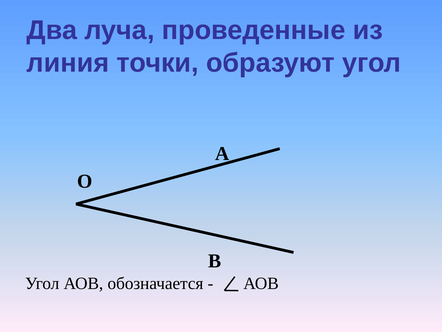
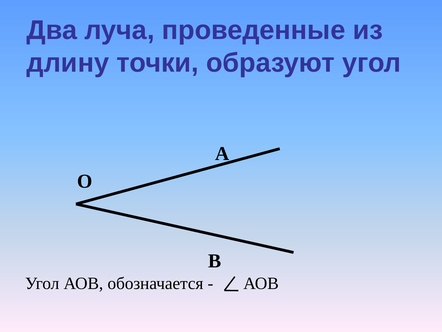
линия: линия -> длину (68, 63)
